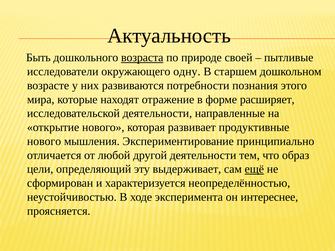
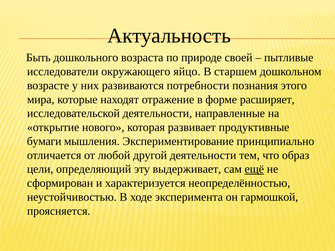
возраста underline: present -> none (142, 58)
одну: одну -> яйцо (187, 72)
нового: нового -> бумаги (44, 141)
интереснее: интереснее -> гармошкой (269, 197)
